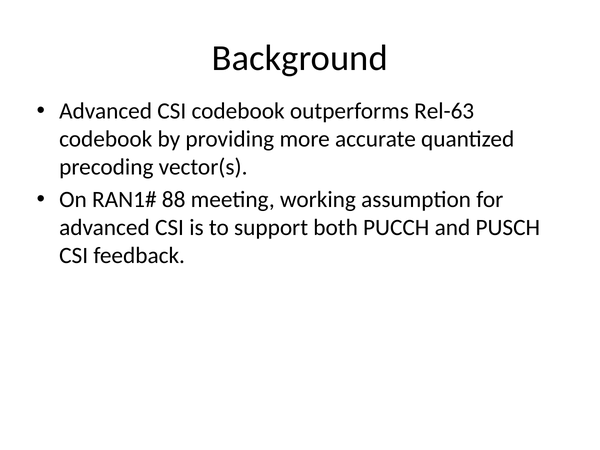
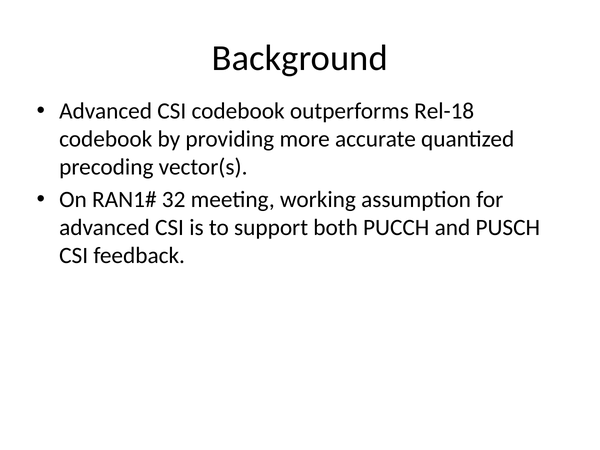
Rel-63: Rel-63 -> Rel-18 (444, 111)
88: 88 -> 32 (174, 200)
